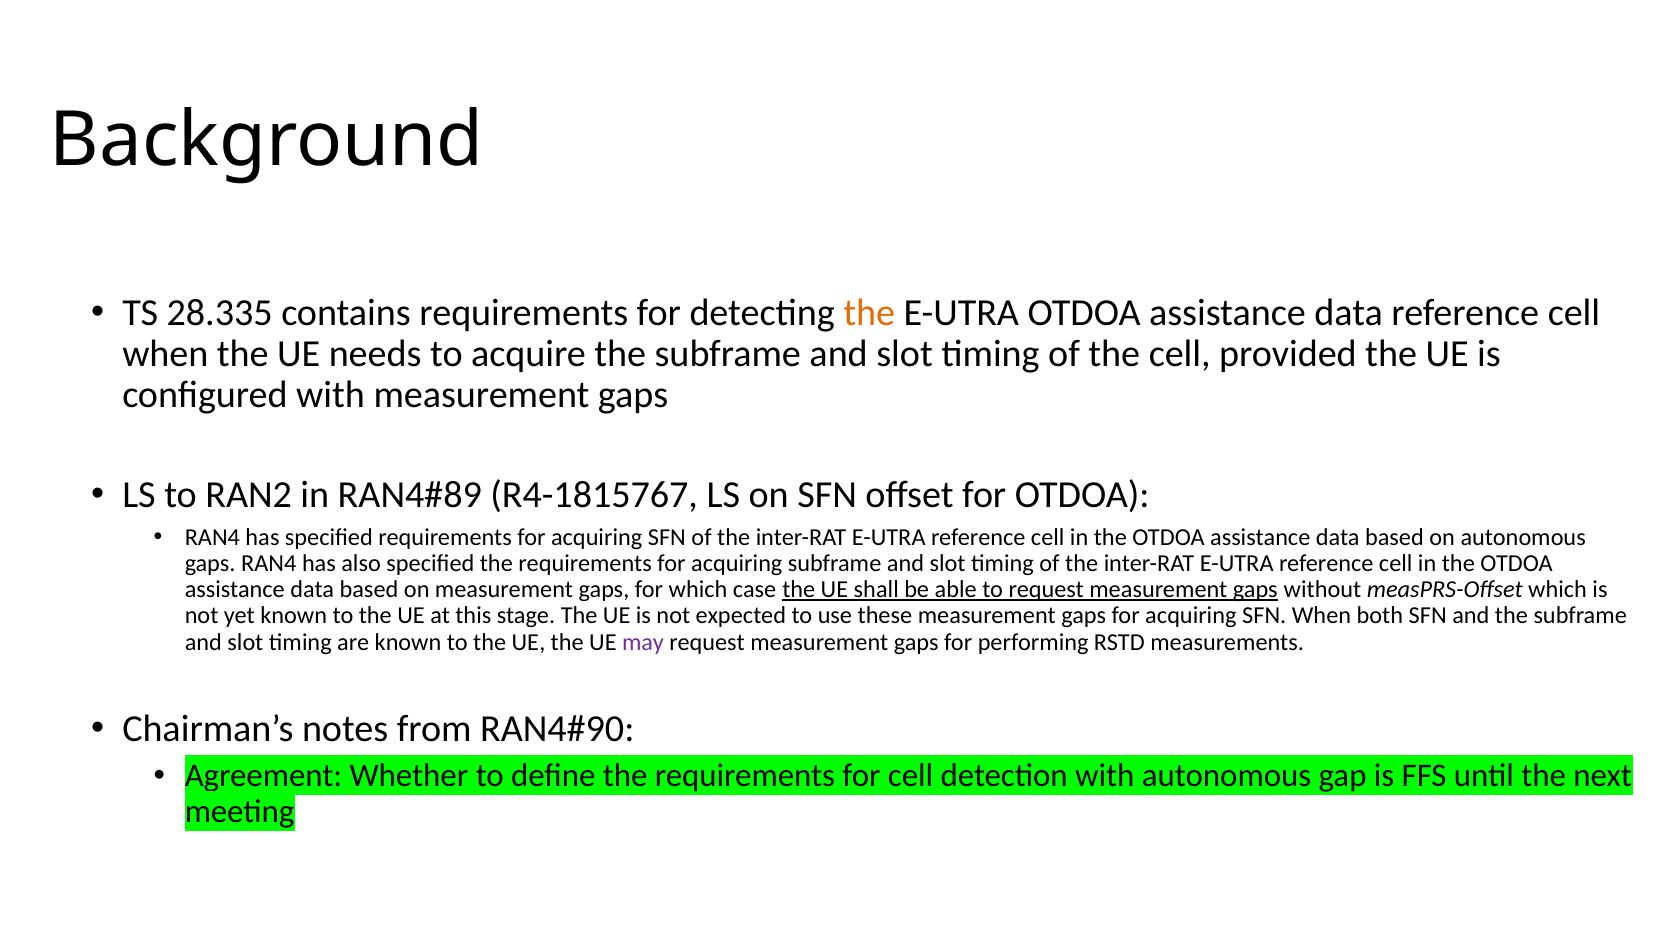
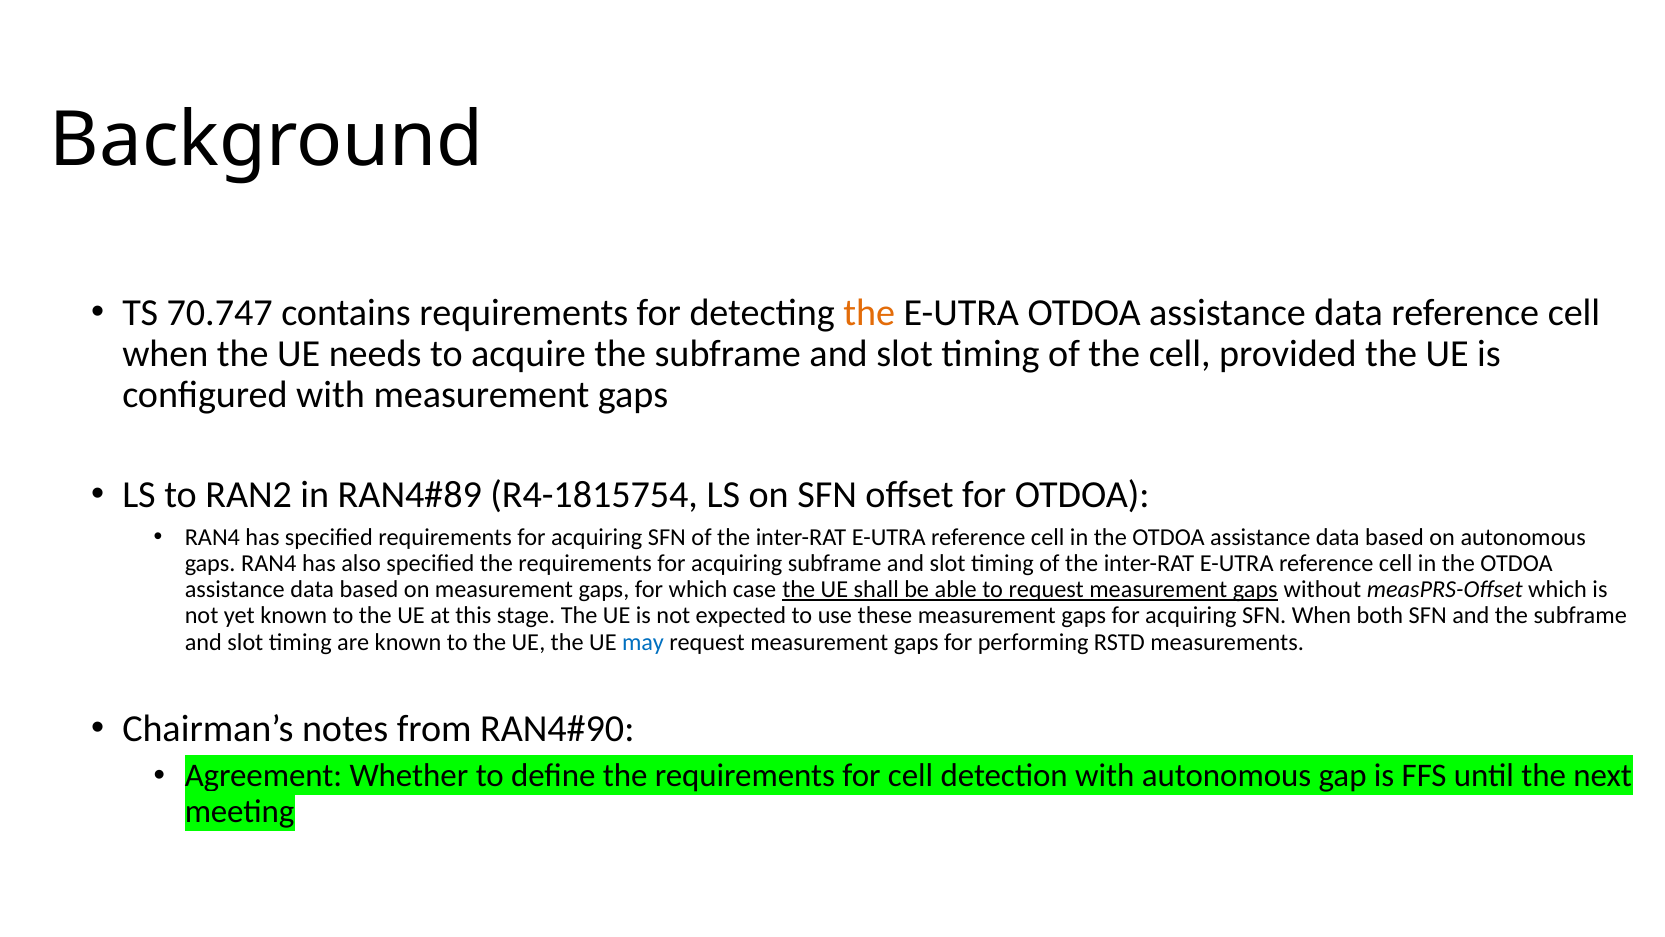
28.335: 28.335 -> 70.747 (220, 312)
R4-1815767: R4-1815767 -> R4-1815754 (594, 494)
may colour: purple -> blue (643, 642)
